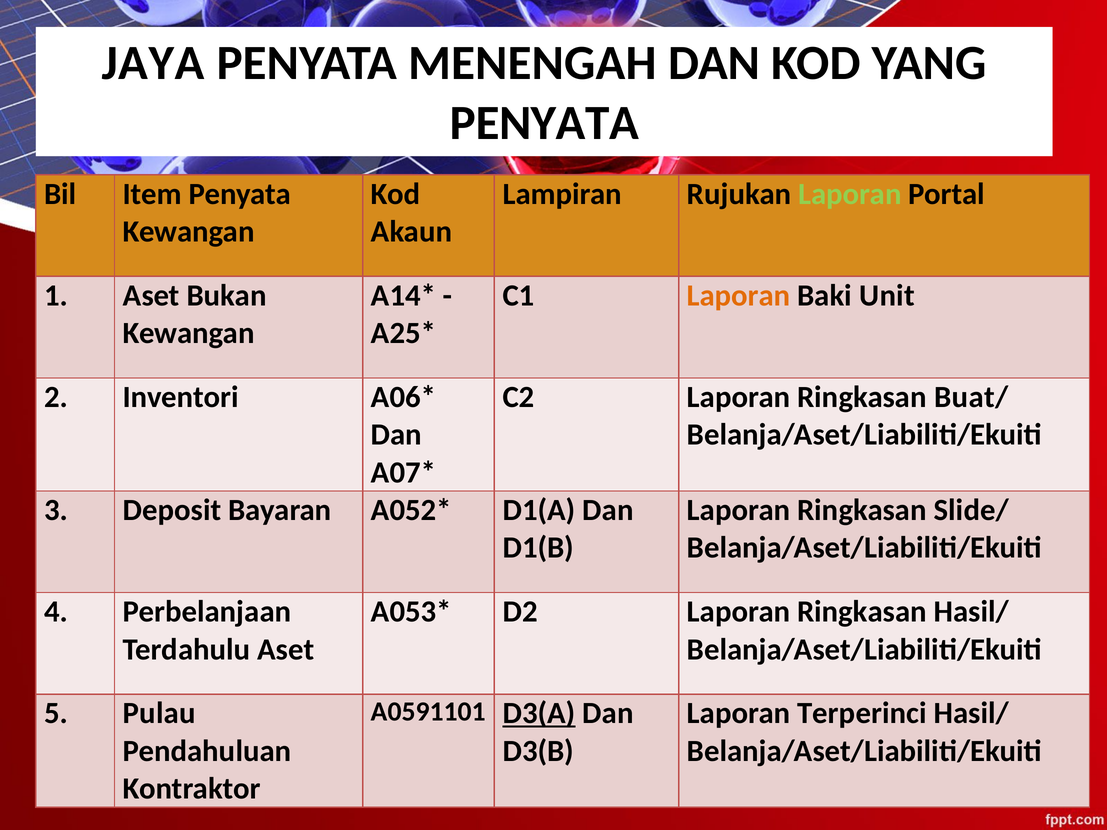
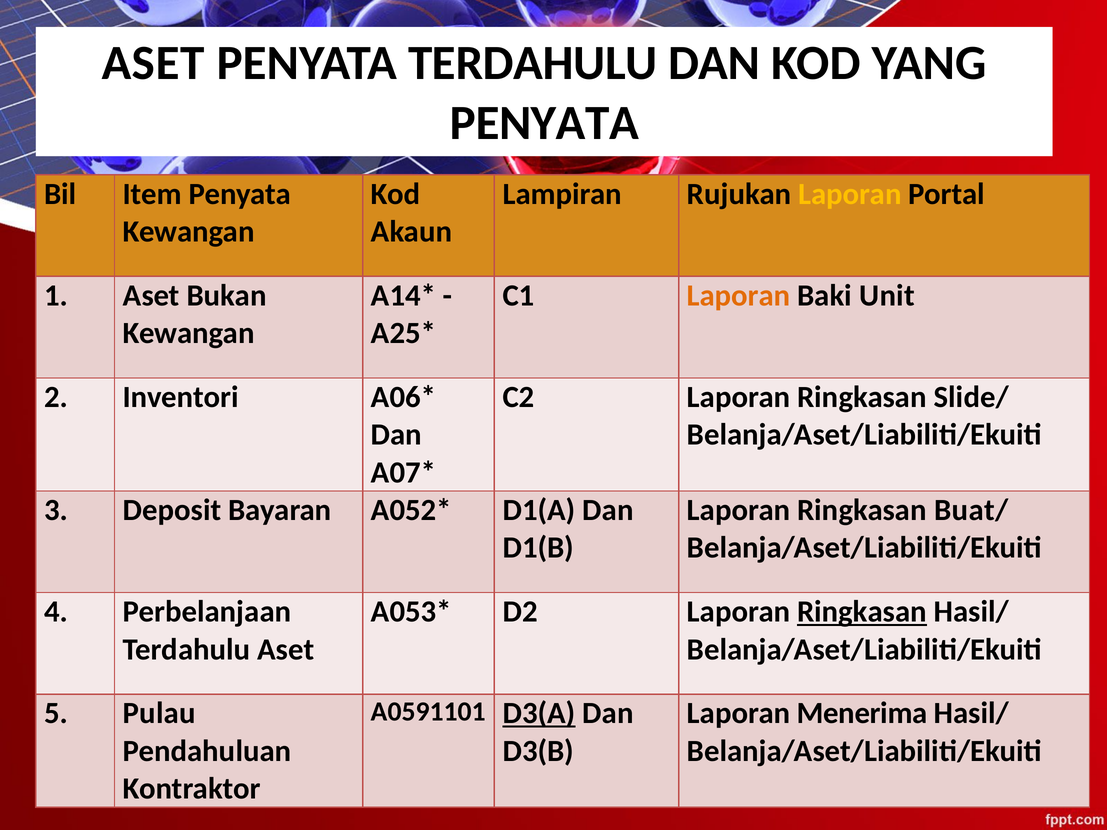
JAYA: JAYA -> ASET (153, 63)
PENYATA MENENGAH: MENENGAH -> TERDAHULU (533, 63)
Laporan colour: light green -> yellow (850, 194)
Buat/: Buat/ -> Slide/ (971, 397)
Slide/: Slide/ -> Buat/ (971, 510)
Ringkasan underline: none -> present (862, 612)
Terperinci: Terperinci -> Menerima (862, 714)
